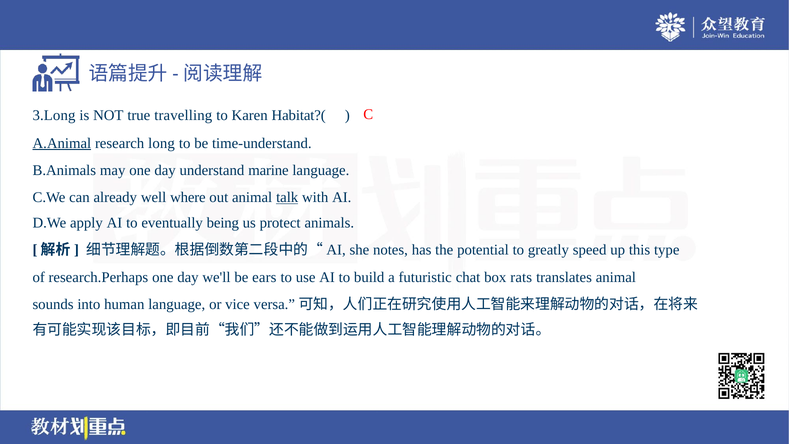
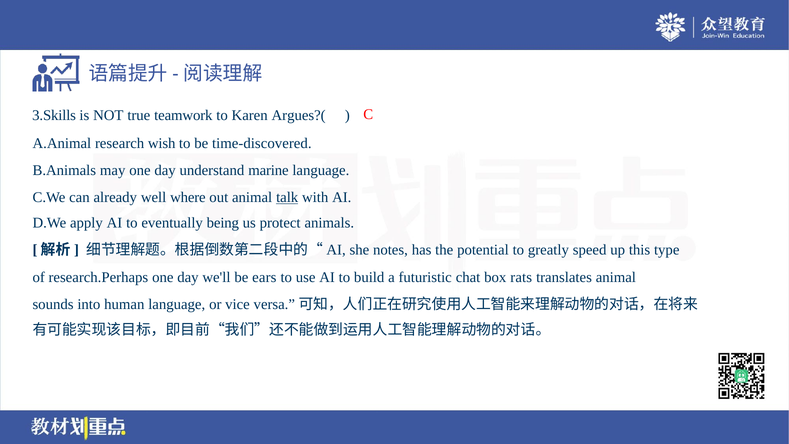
3.Long: 3.Long -> 3.Skills (54, 115)
travelling: travelling -> teamwork (183, 115)
Habitat?(: Habitat?( -> Argues?( (299, 115)
A.Animal underline: present -> none (62, 143)
long: long -> wish (162, 143)
time-understand: time-understand -> time-discovered (262, 143)
